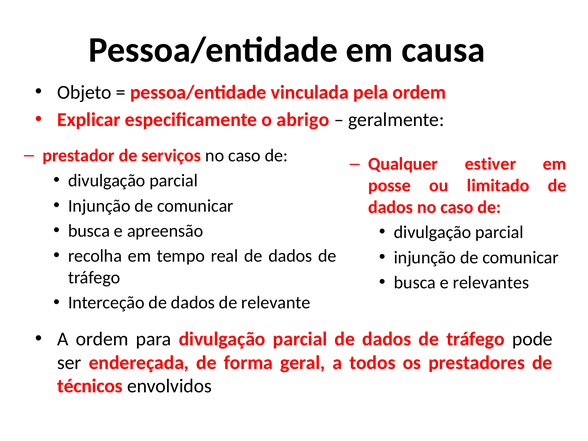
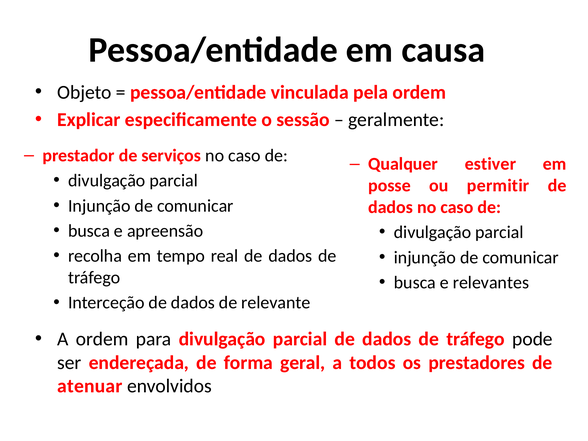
abrigo: abrigo -> sessão (303, 120)
limitado: limitado -> permitir (498, 186)
técnicos: técnicos -> atenuar (90, 386)
